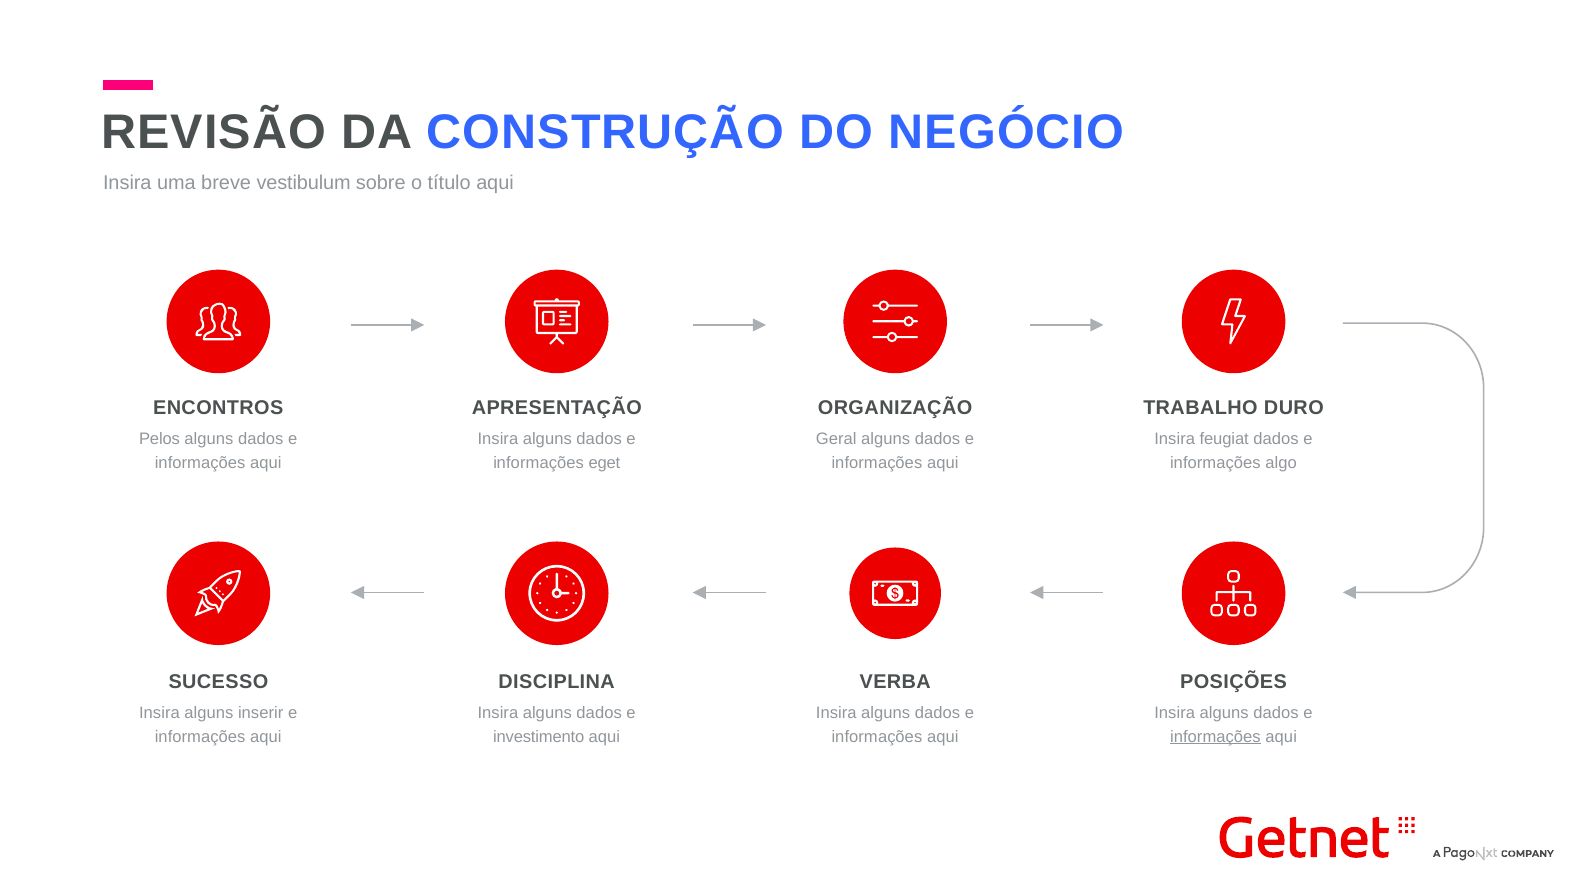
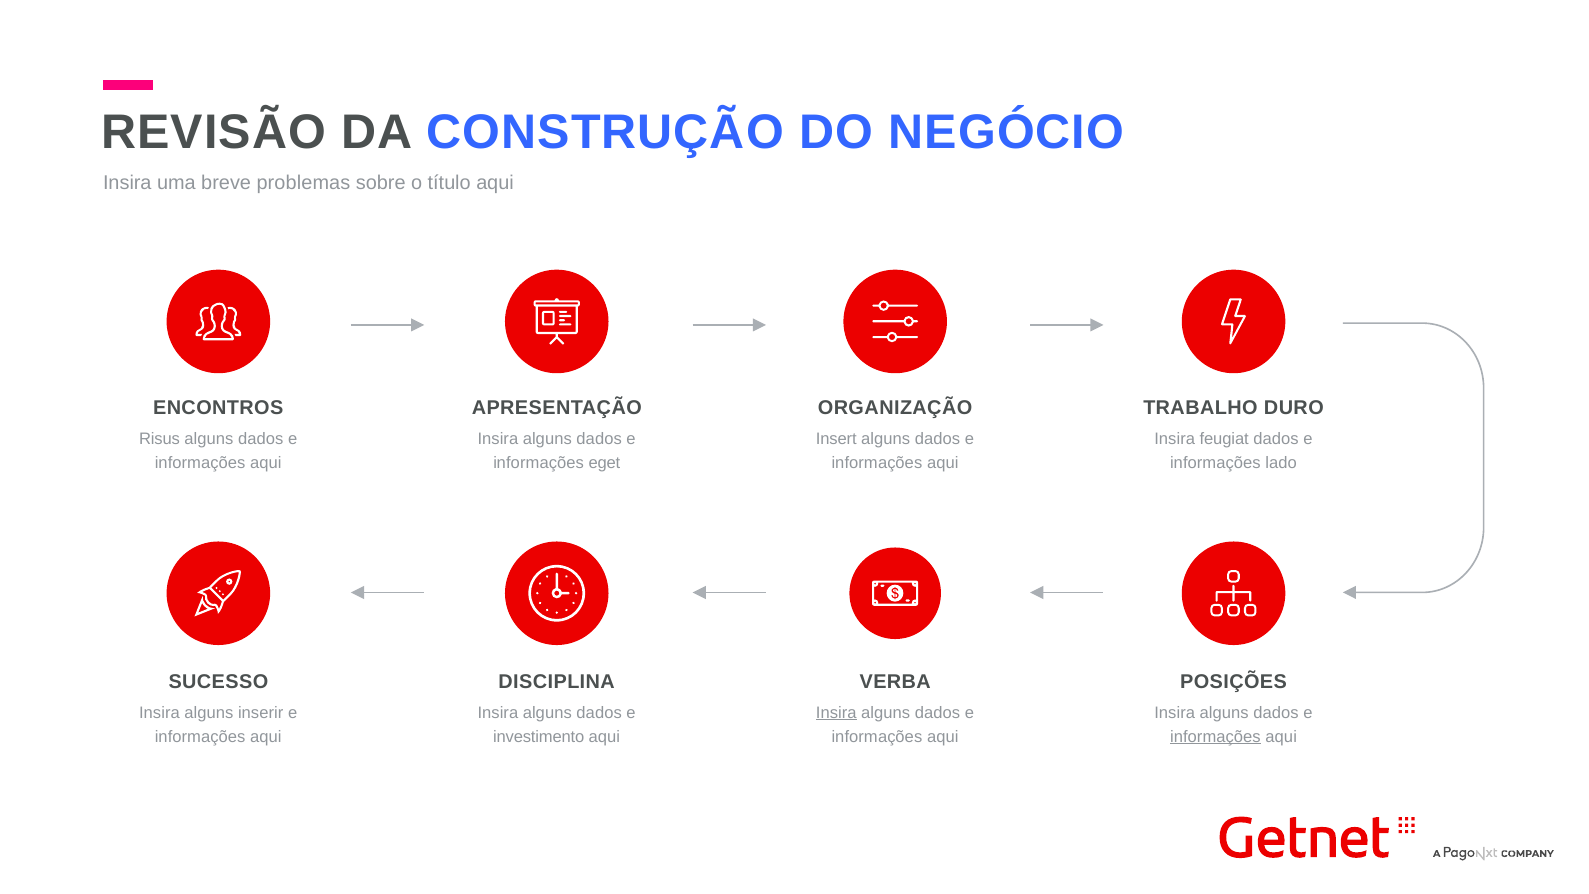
vestibulum: vestibulum -> problemas (303, 183)
Pelos: Pelos -> Risus (159, 439)
Geral: Geral -> Insert (836, 439)
algo: algo -> lado (1281, 463)
Insira underline: none -> present (836, 713)
